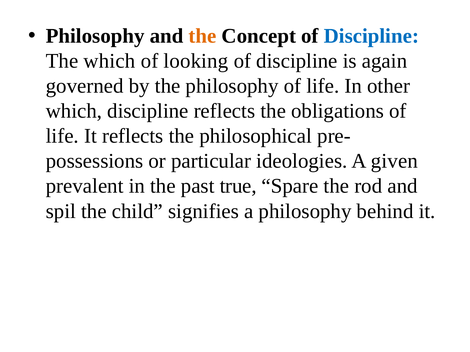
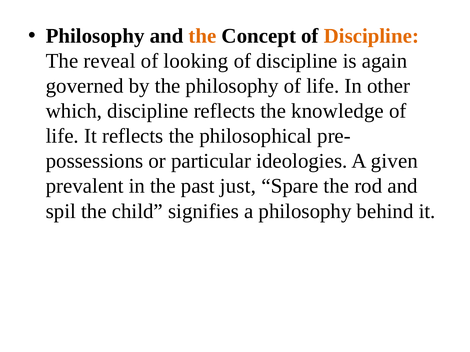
Discipline colour: blue -> orange (371, 36)
The which: which -> reveal (109, 61)
obligations: obligations -> knowledge (337, 111)
true: true -> just (238, 186)
